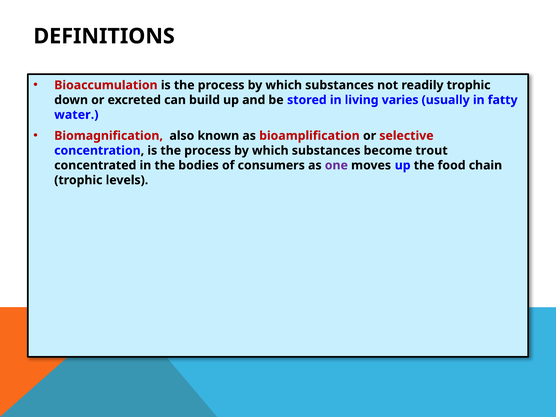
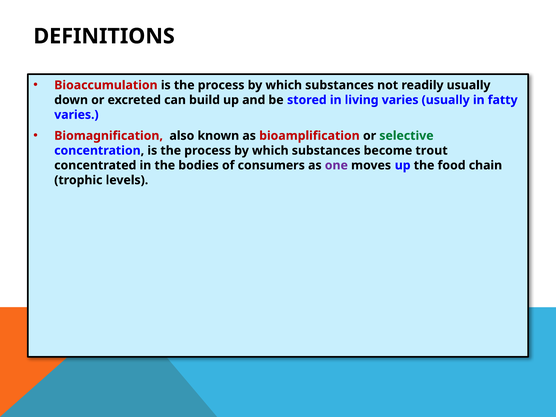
readily trophic: trophic -> usually (469, 85)
water: water -> varies (76, 115)
selective colour: red -> green (406, 136)
